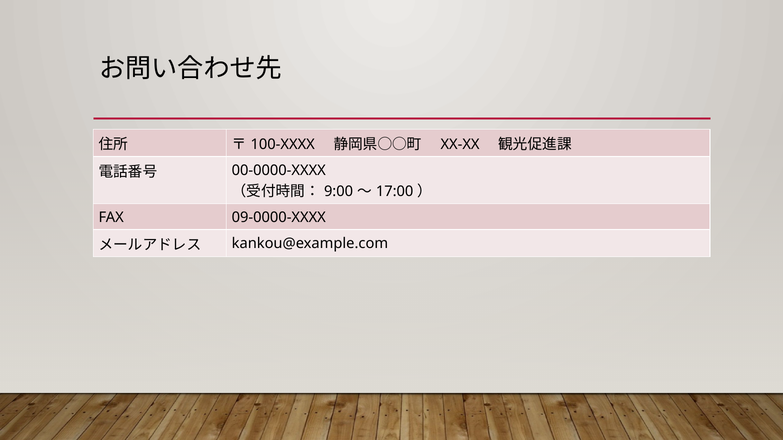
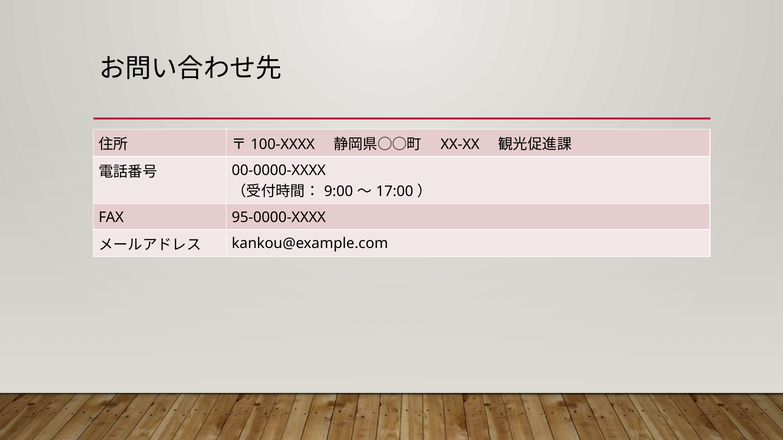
09-0000-XXXX: 09-0000-XXXX -> 95-0000-XXXX (279, 218)
